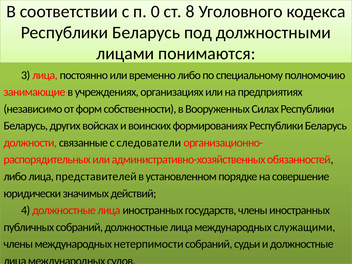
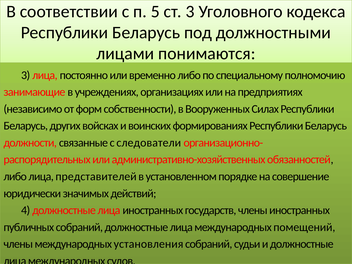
0: 0 -> 5 (155, 11)
ст 8: 8 -> 3 (190, 11)
служащими: служащими -> помещений (304, 227)
нетерпимости: нетерпимости -> установления (149, 244)
